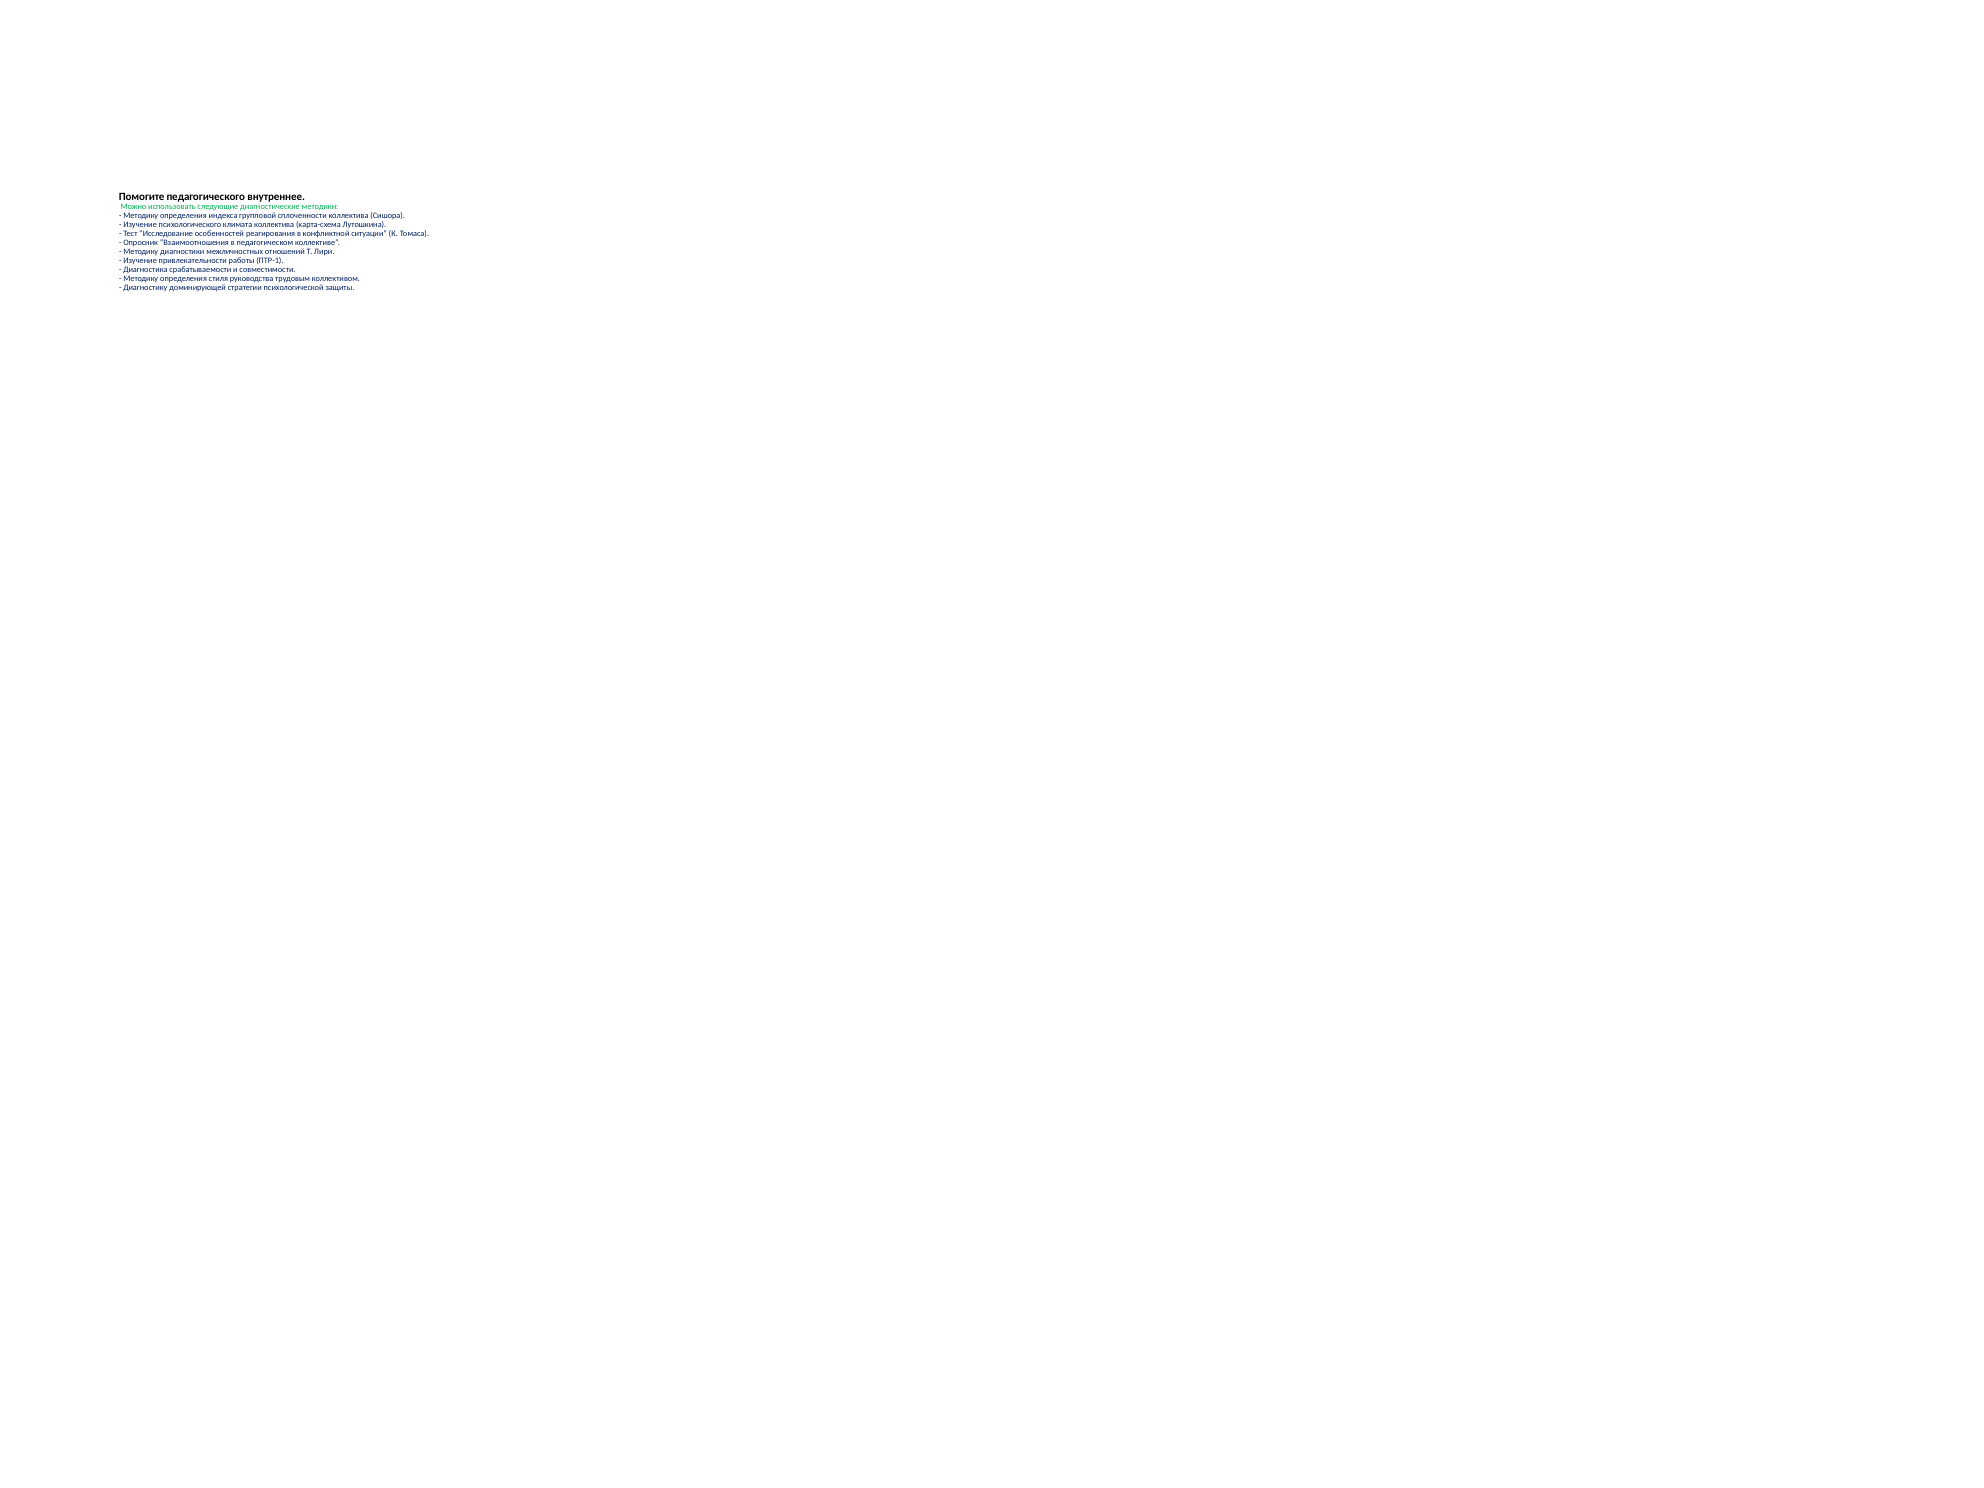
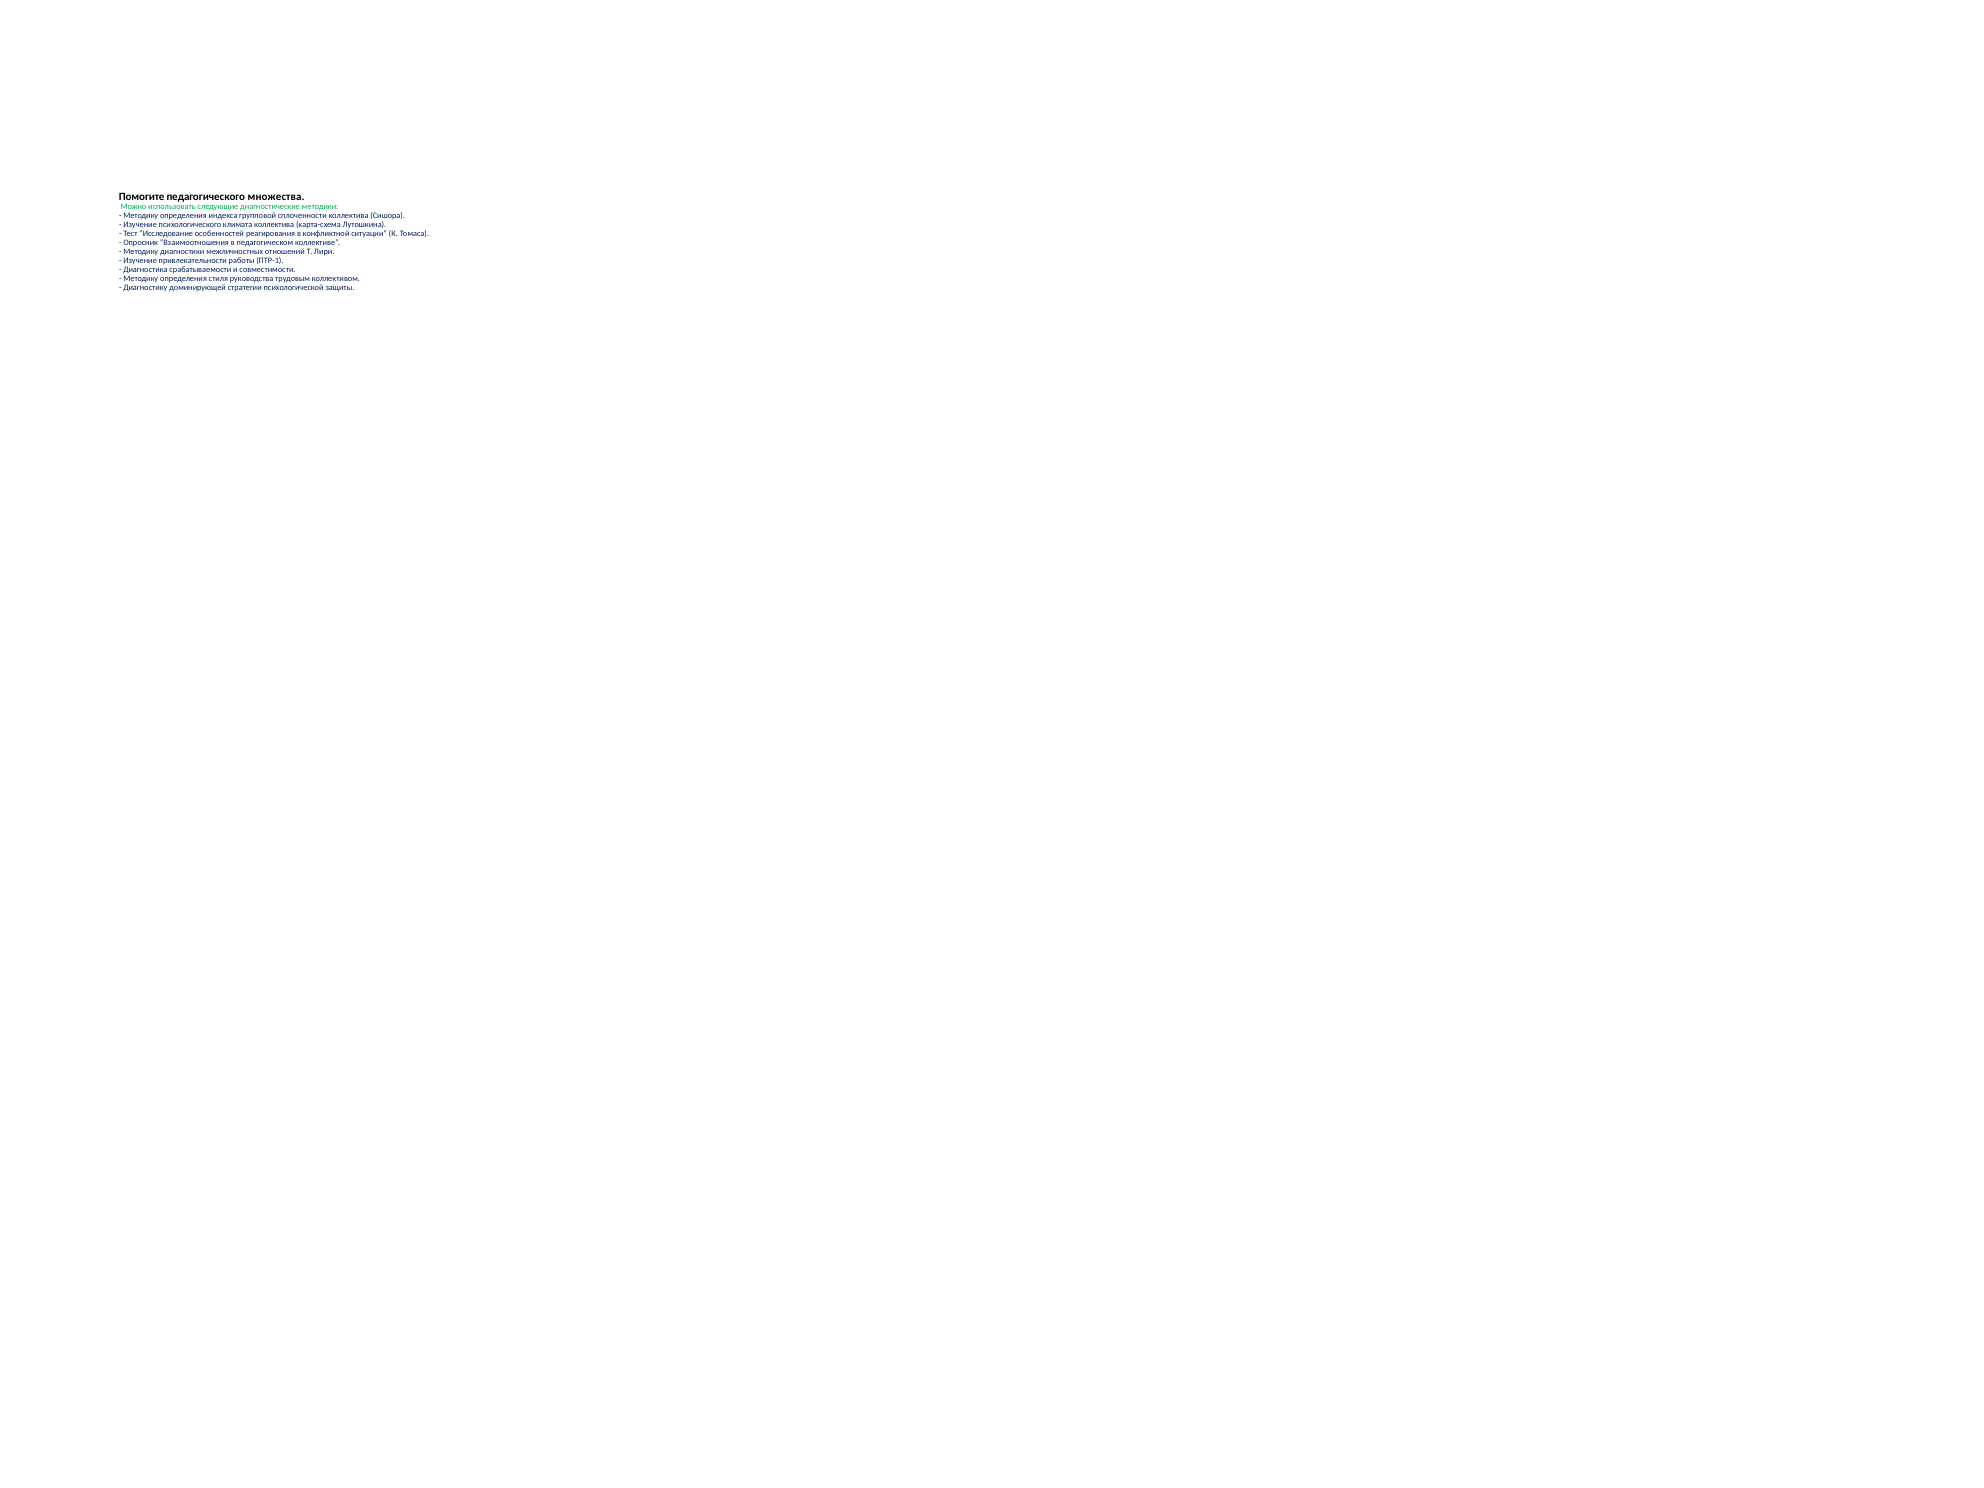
внутреннее: внутреннее -> множества (276, 197)
